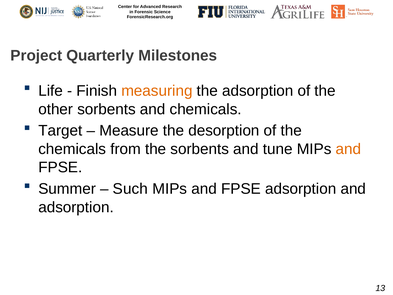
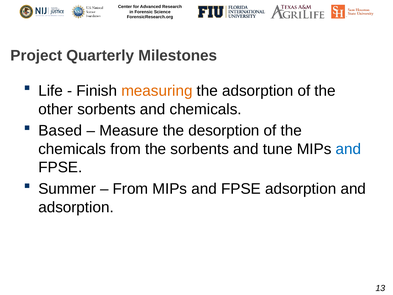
Target: Target -> Based (60, 131)
and colour: orange -> blue (348, 149)
Such: Such -> From (130, 189)
